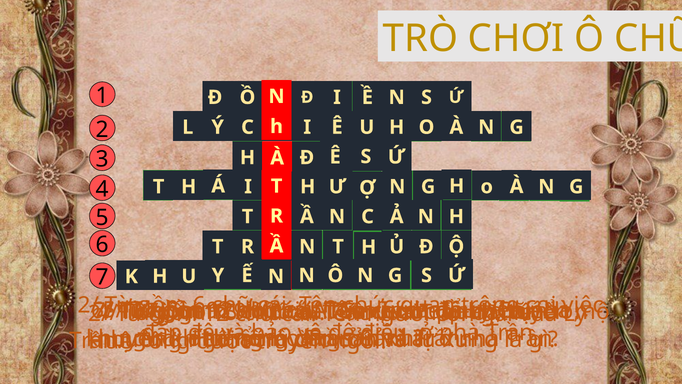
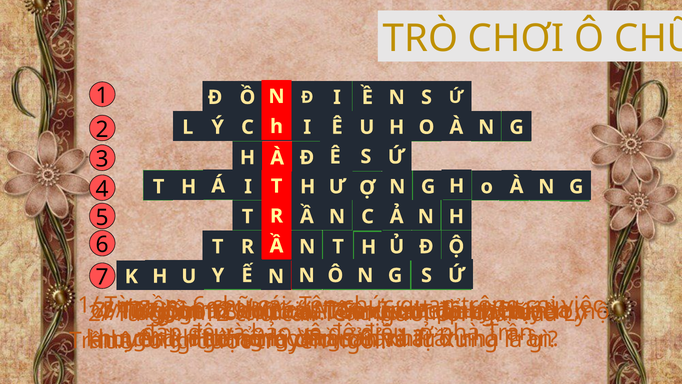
2/: 2/ -> 1/ (88, 305)
